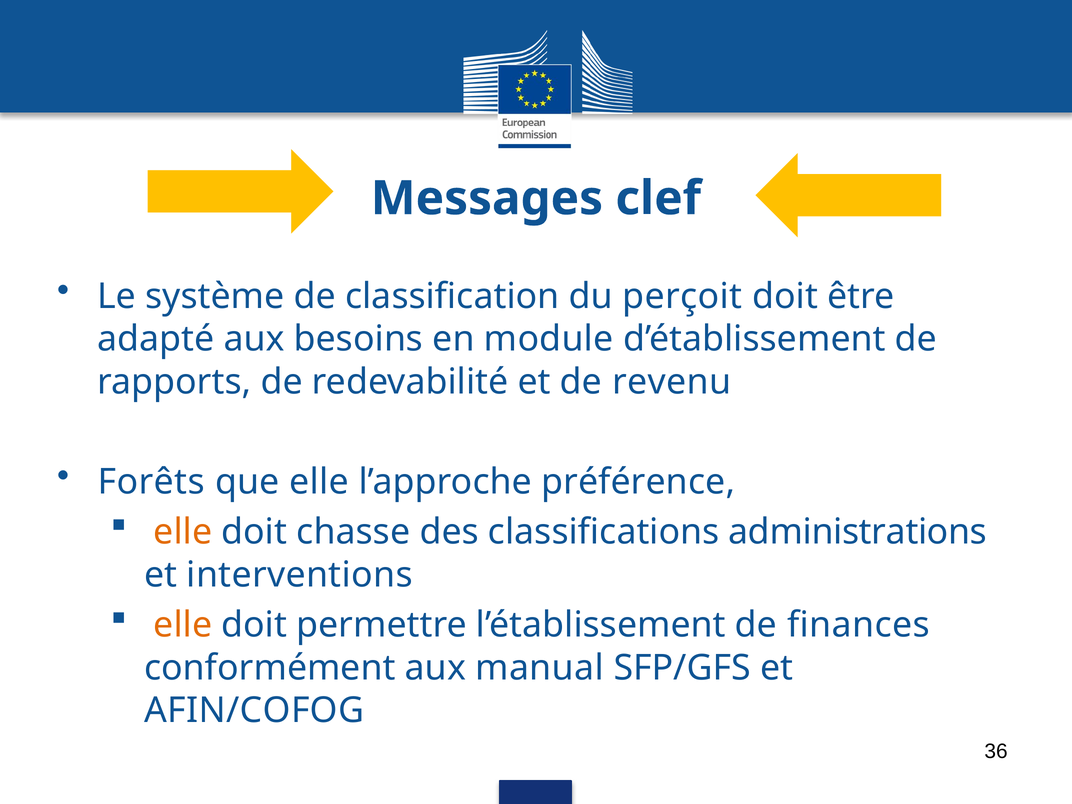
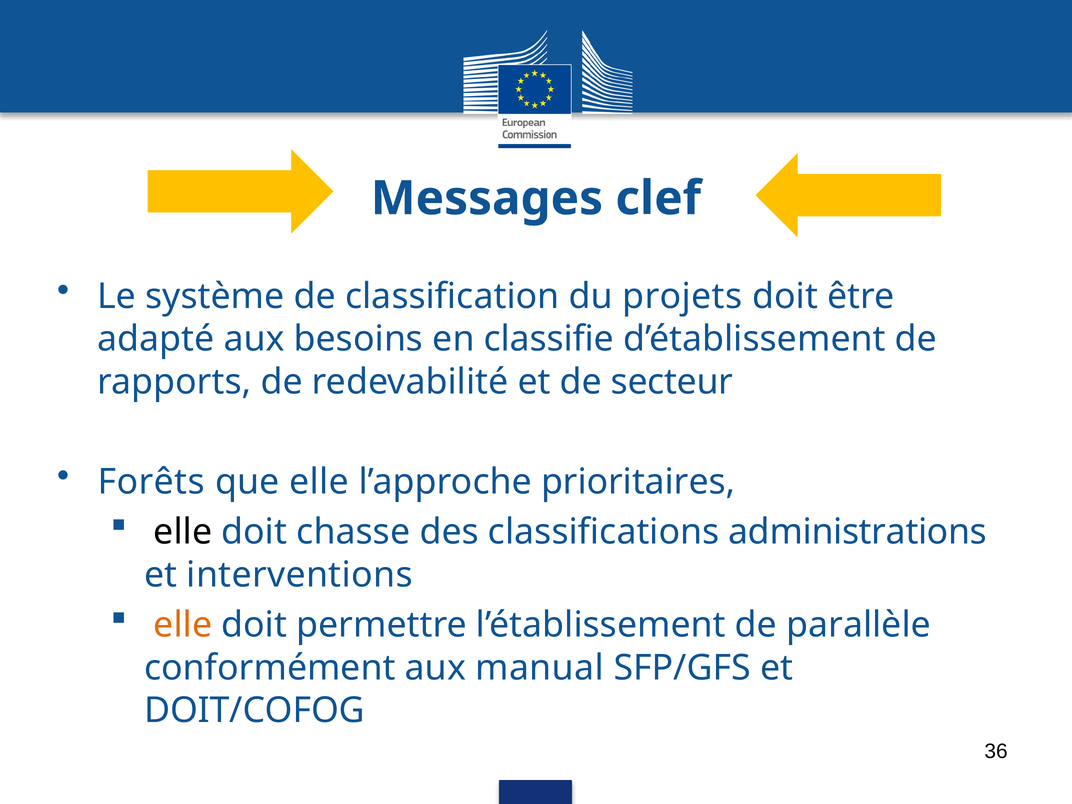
perçoit: perçoit -> projets (682, 296)
module: module -> classifie (549, 339)
revenu: revenu -> secteur (672, 382)
préférence: préférence -> prioritaires (638, 482)
elle colour: orange -> black (183, 532)
finances: finances -> parallèle (859, 625)
AFIN/COFOG: AFIN/COFOG -> DOIT/COFOG (254, 711)
